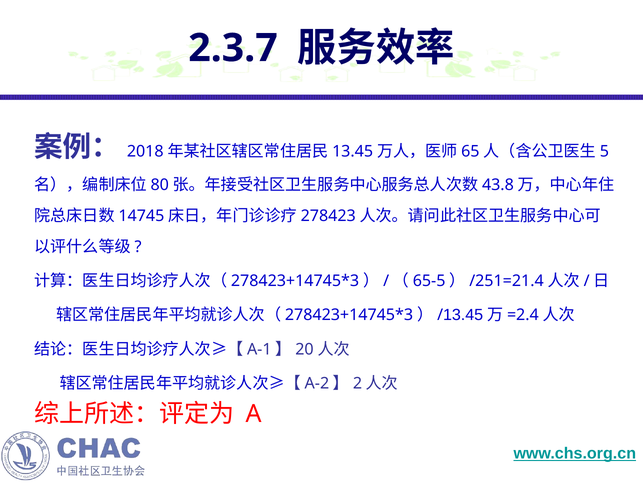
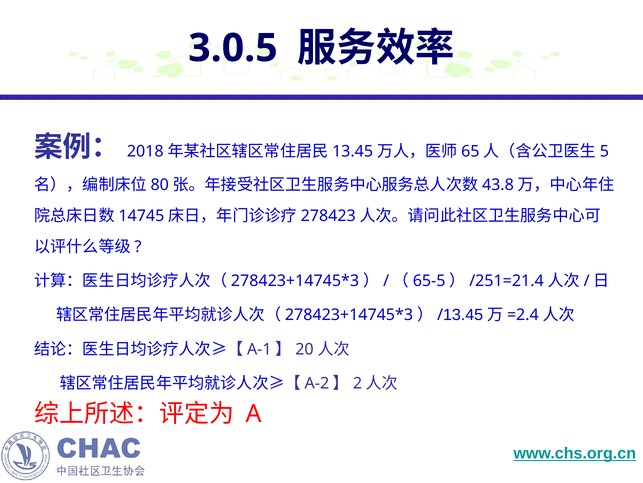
2.3.7: 2.3.7 -> 3.0.5 (233, 48)
